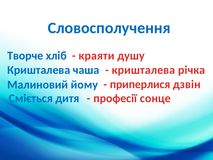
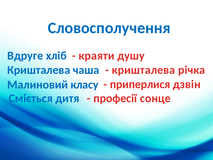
Творче: Творче -> Вдруге (25, 56)
йому: йому -> класу (84, 85)
